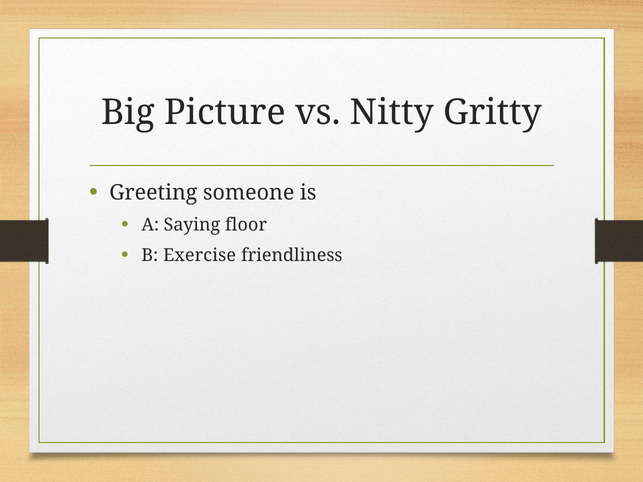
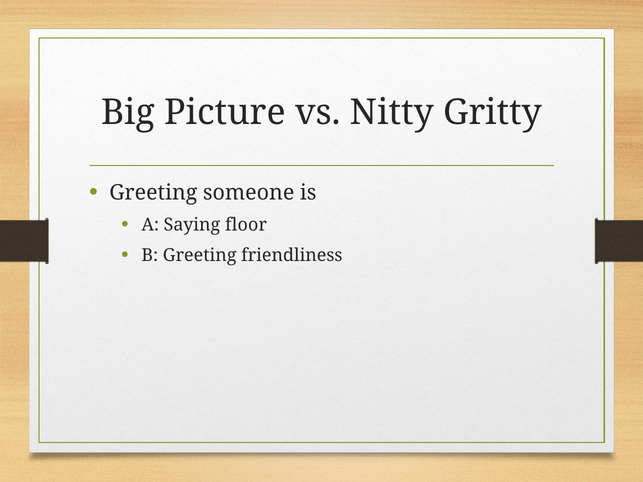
B Exercise: Exercise -> Greeting (200, 255)
